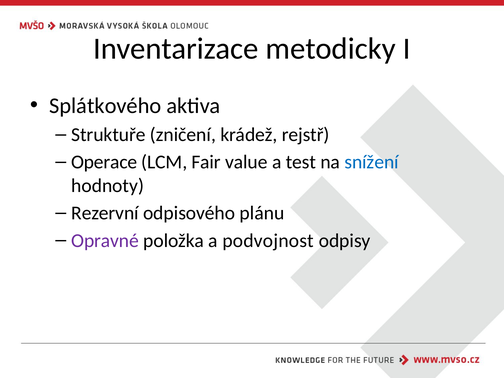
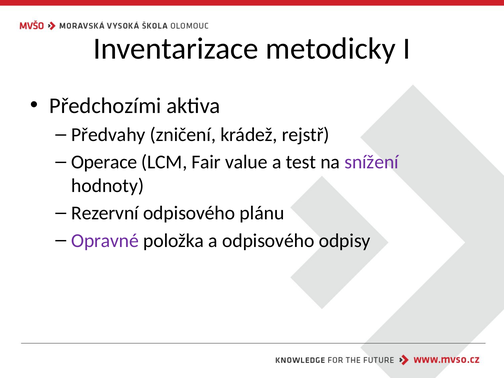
Splátkového: Splátkového -> Předchozími (105, 106)
Struktuře: Struktuře -> Předvahy (108, 135)
snížení colour: blue -> purple (372, 162)
a podvojnost: podvojnost -> odpisového (268, 241)
